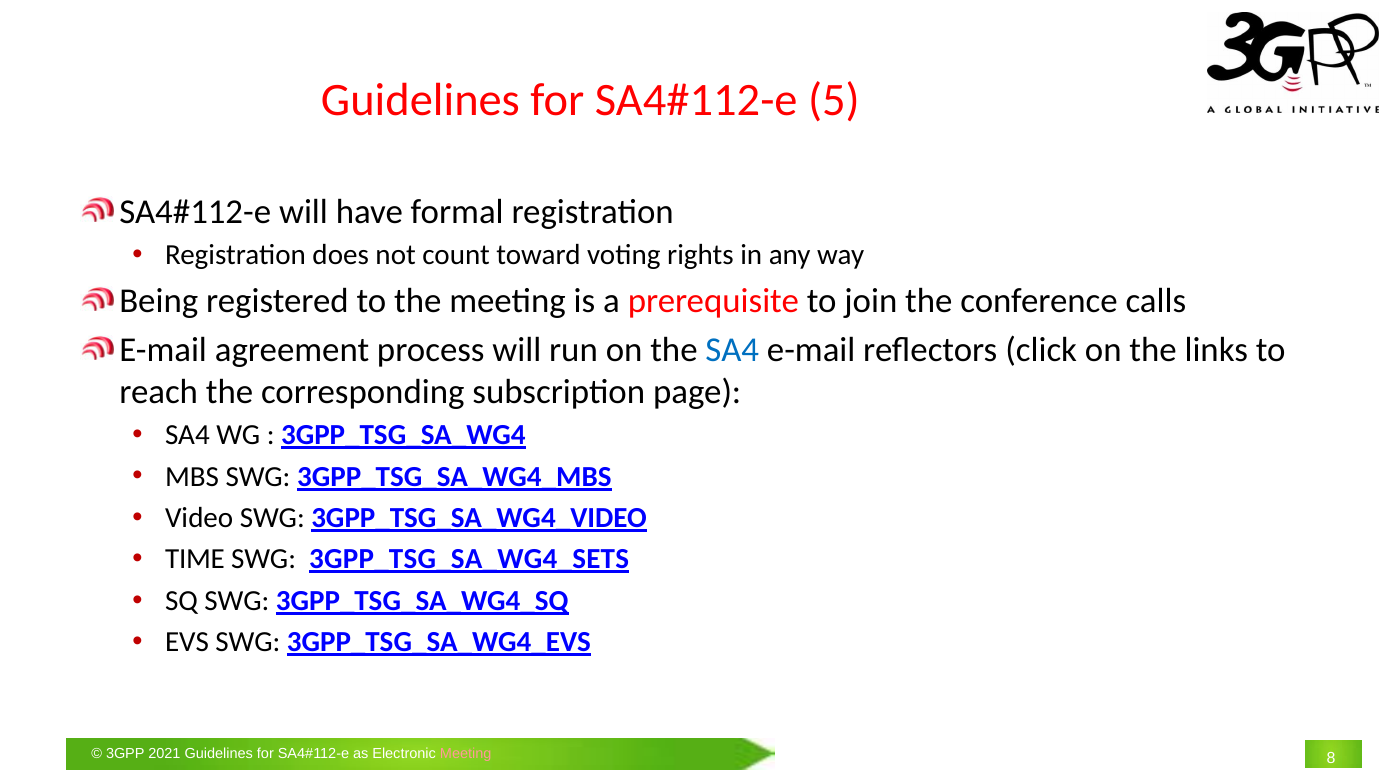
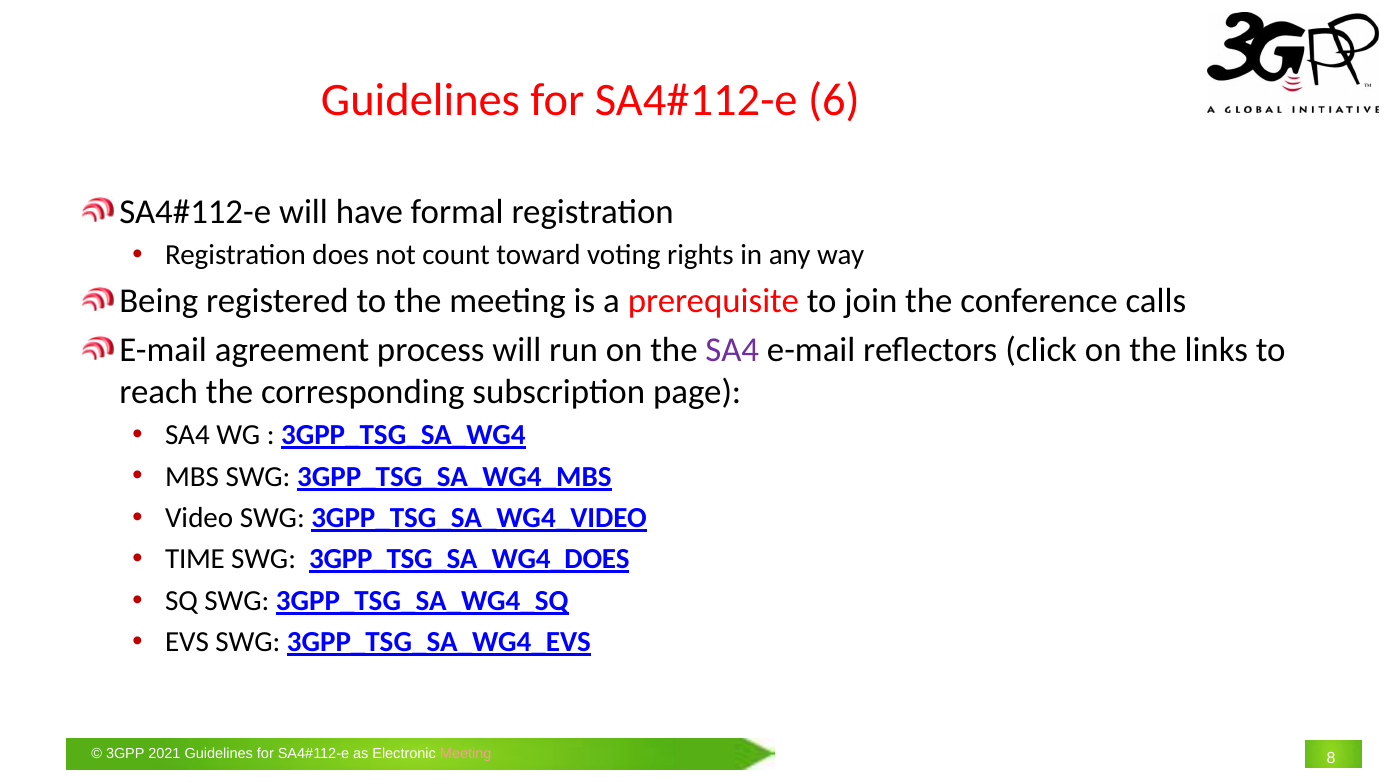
5: 5 -> 6 (834, 100)
SA4 colour: blue -> purple (732, 350)
3GPP_TSG_SA_WG4_SETS: 3GPP_TSG_SA_WG4_SETS -> 3GPP_TSG_SA_WG4_DOES (469, 559)
